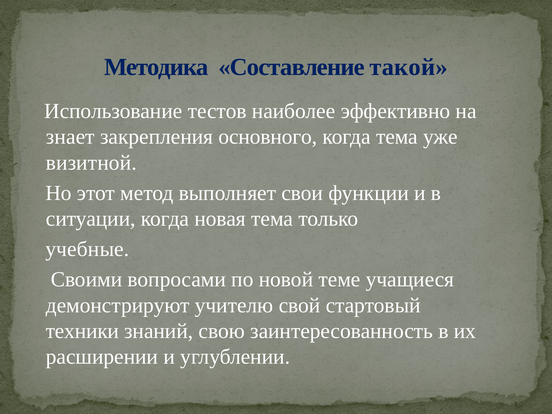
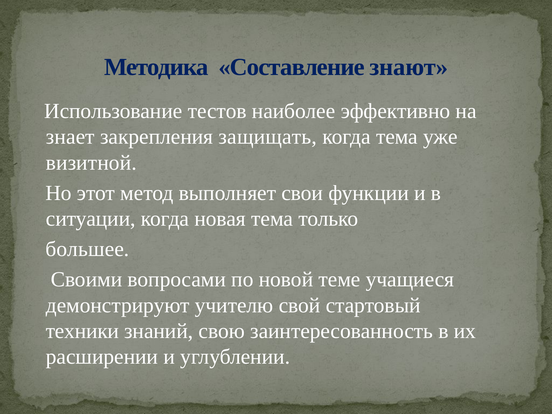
такой: такой -> знают (409, 67)
основного: основного -> защищать (268, 137)
учебные: учебные -> большее (87, 249)
